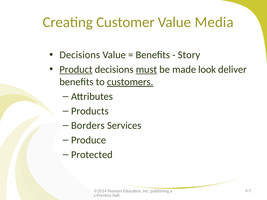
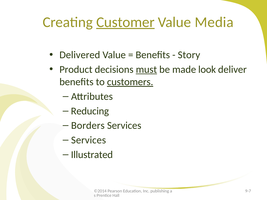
Customer underline: none -> present (125, 22)
Decisions: Decisions -> Delivered (80, 55)
Product underline: present -> none (76, 70)
Products: Products -> Reducing (90, 111)
Produce: Produce -> Services (89, 140)
Protected: Protected -> Illustrated (92, 155)
